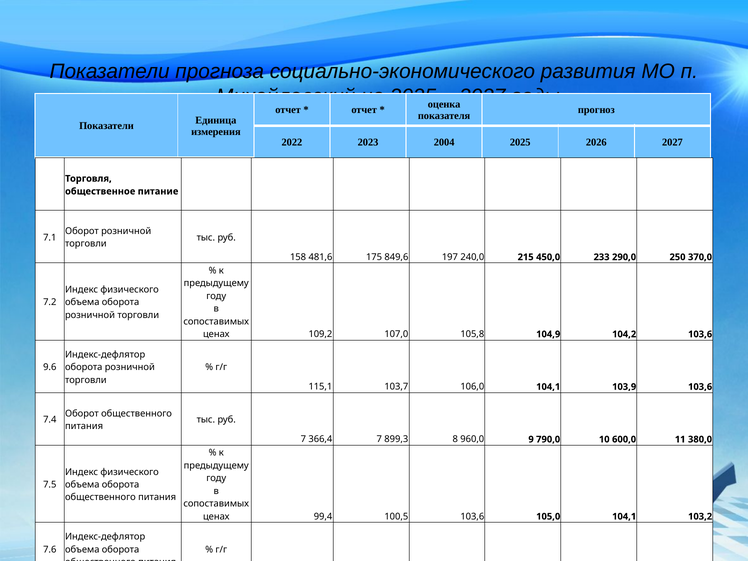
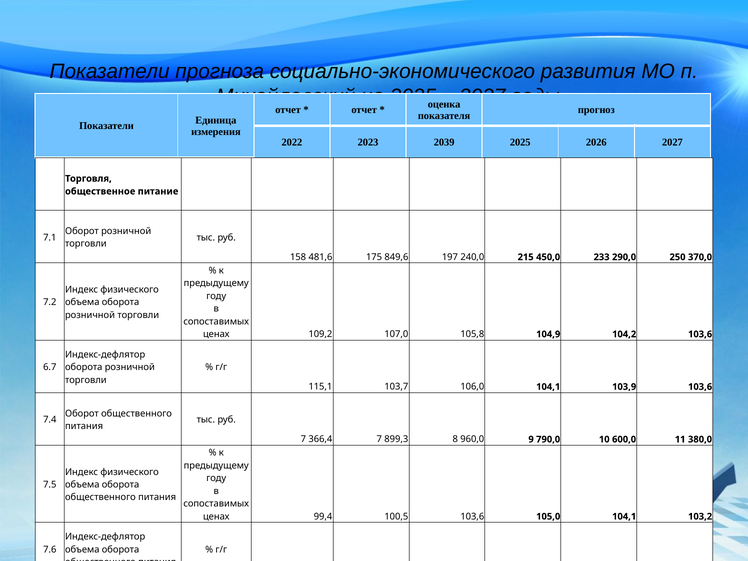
2004: 2004 -> 2039 (444, 142)
9.6: 9.6 -> 6.7 (50, 367)
